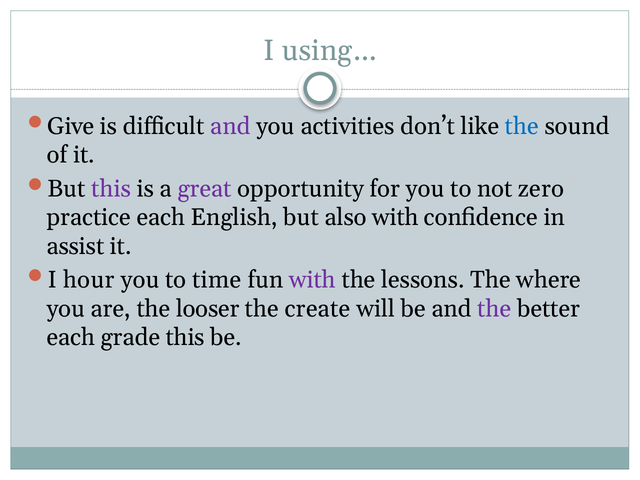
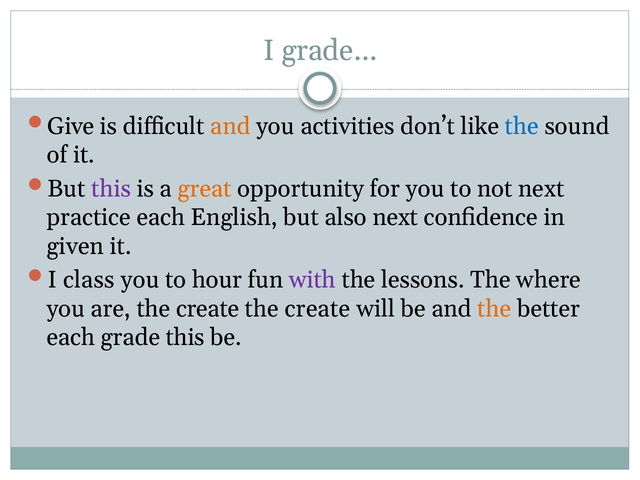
using…: using… -> grade… (329, 50)
and colour: purple -> orange (230, 126)
great colour: purple -> orange (205, 189)
not zero: zero -> next (541, 189)
also with: with -> next (395, 217)
assist: assist -> given (75, 246)
hour: hour -> class (89, 280)
time: time -> hour (217, 280)
are the looser: looser -> create (208, 309)
the colour: purple -> orange (494, 309)
